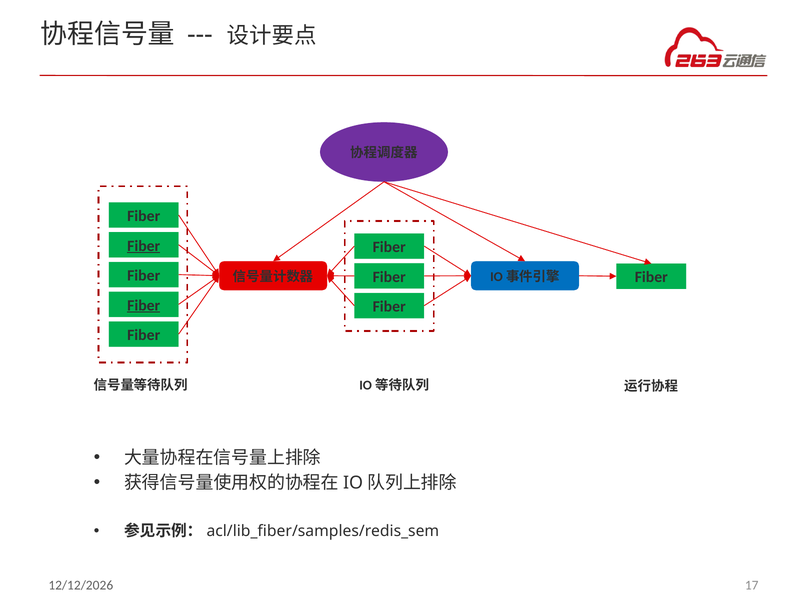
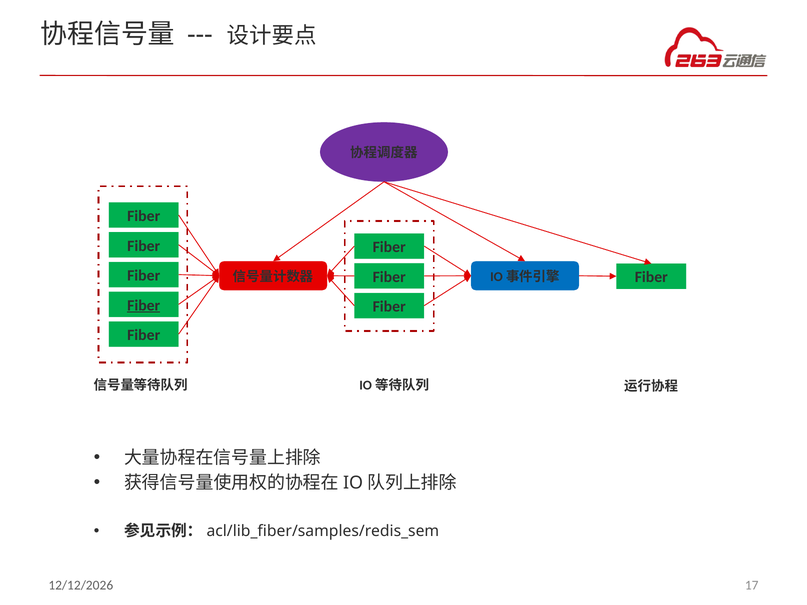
Fiber underline: present -> none (144, 246)
